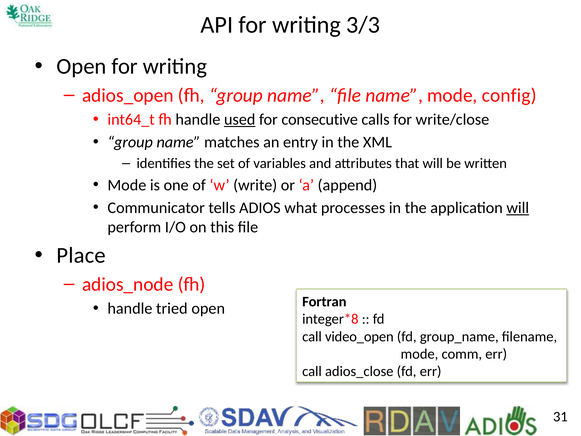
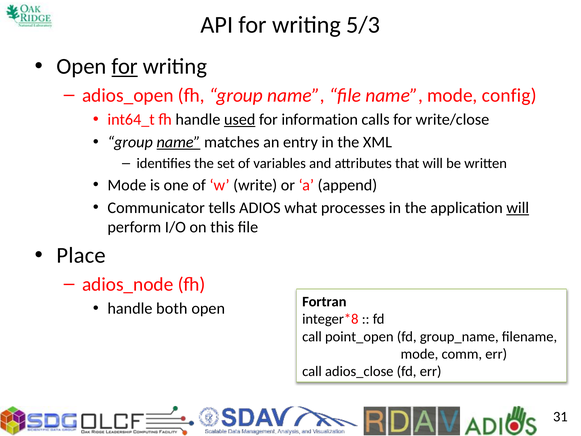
3/3: 3/3 -> 5/3 (363, 25)
for underline: none -> present (125, 66)
consecutive: consecutive -> information (320, 120)
name underline: none -> present (178, 142)
tried: tried -> both (172, 308)
video_open: video_open -> point_open (359, 336)
